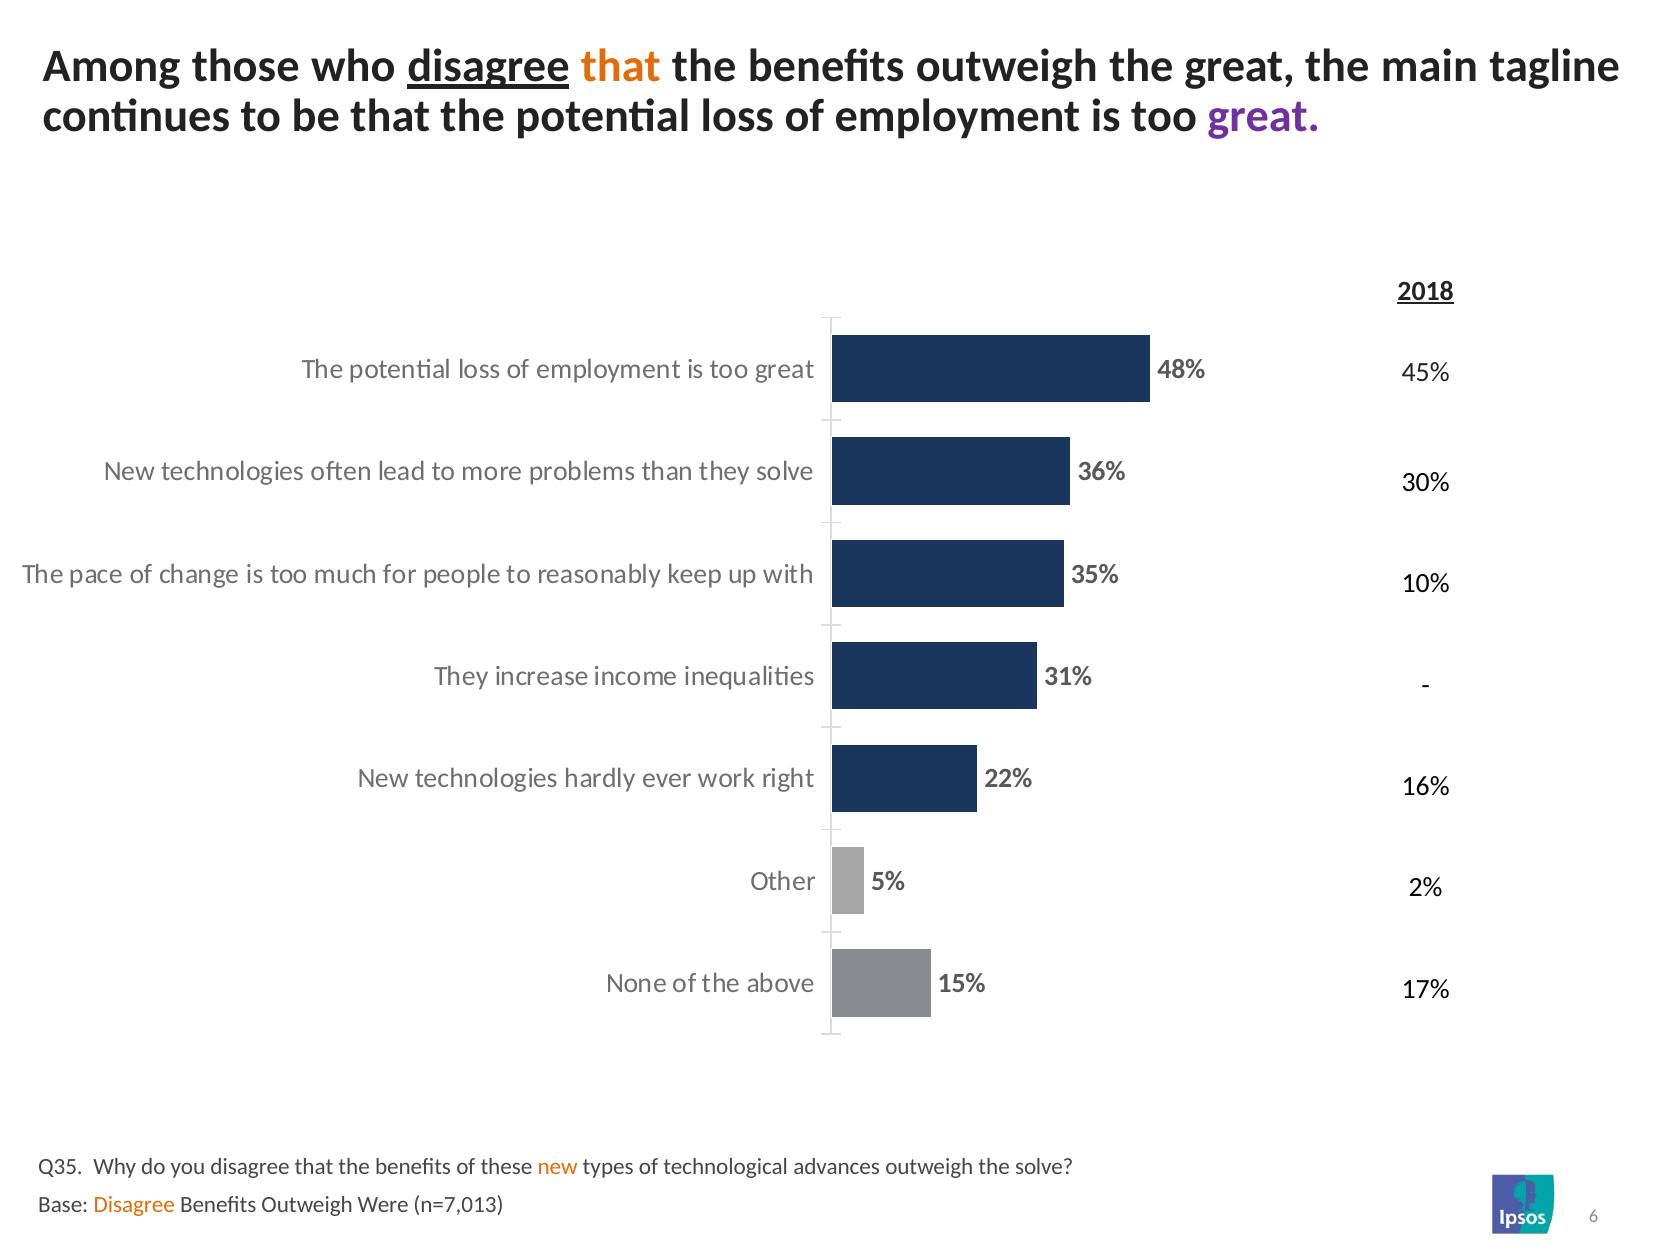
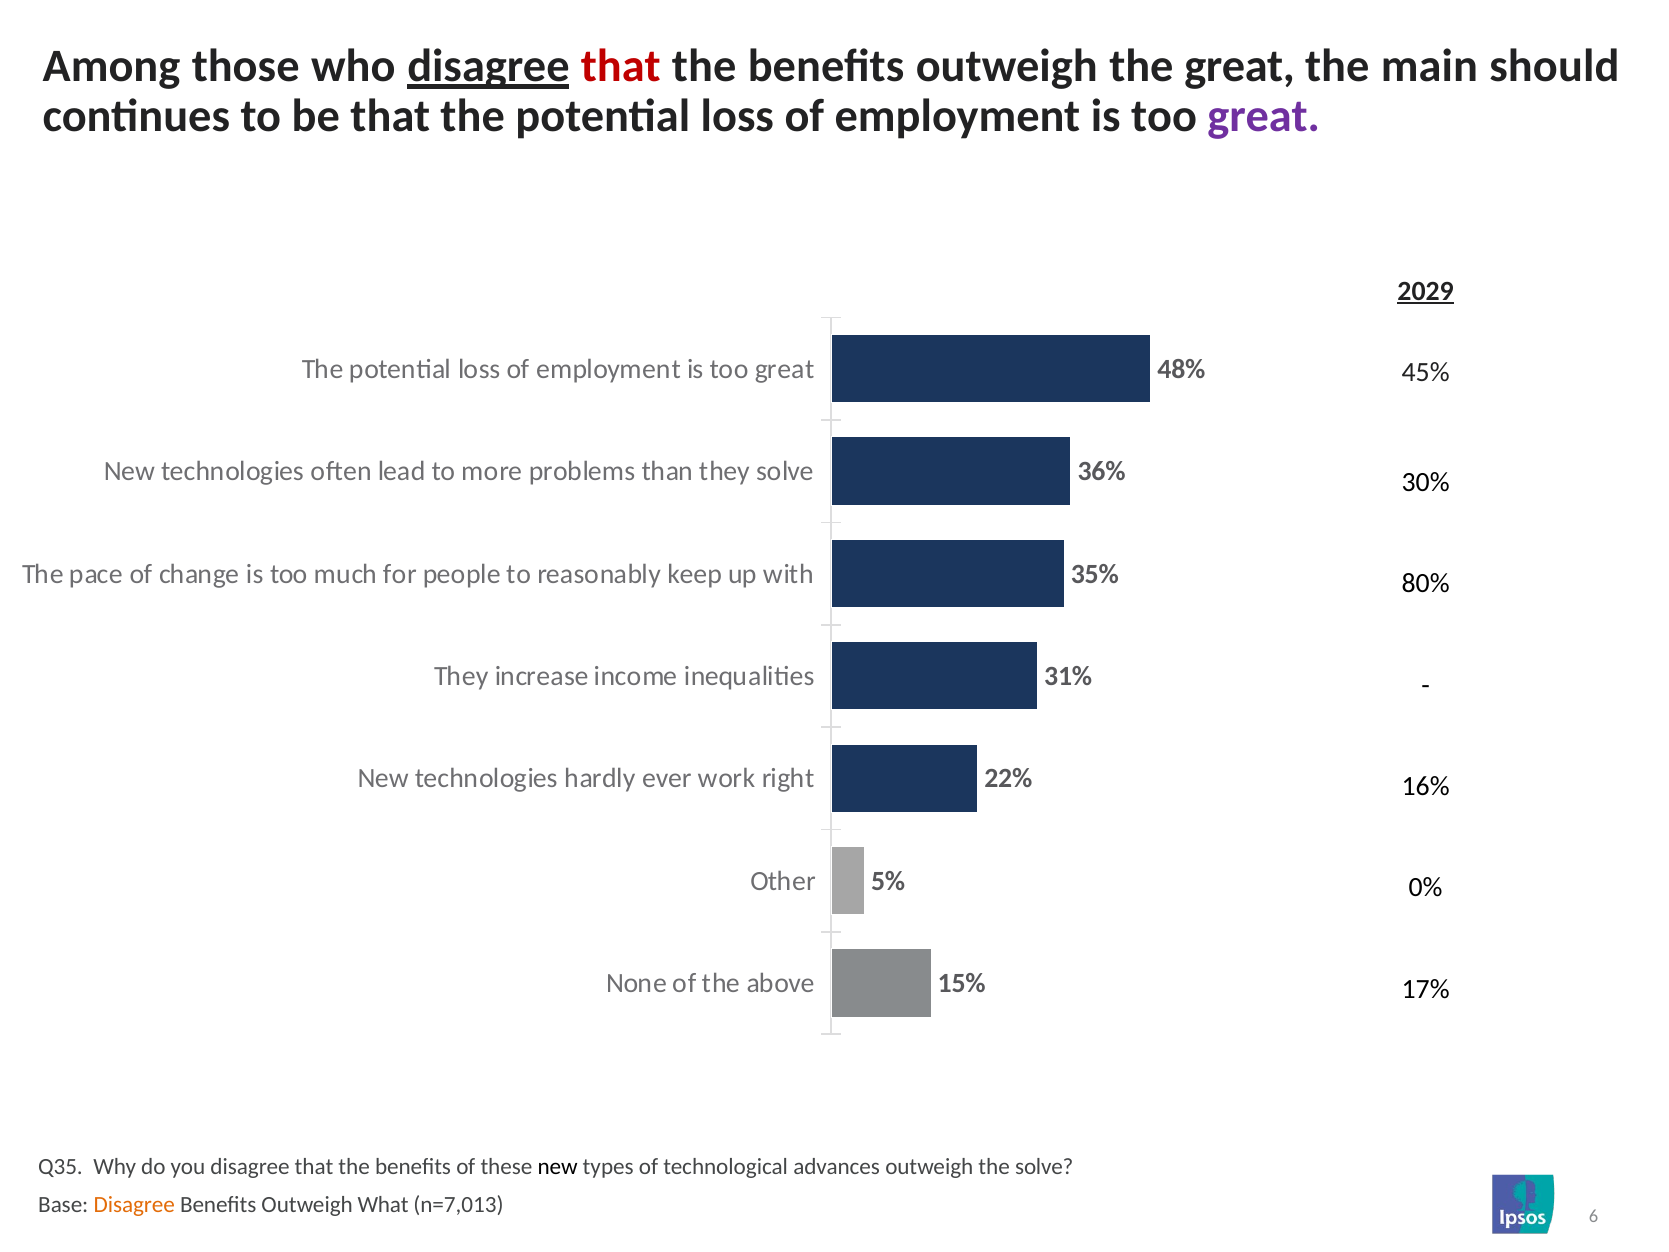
that colour: orange -> red (621, 66)
tagline: tagline -> should (1554, 66)
2018: 2018 -> 2029 (1426, 291)
10%: 10% -> 80% (1426, 583)
2%: 2% -> 0% (1426, 888)
new colour: orange -> black (558, 1167)
Were: Were -> What (383, 1205)
